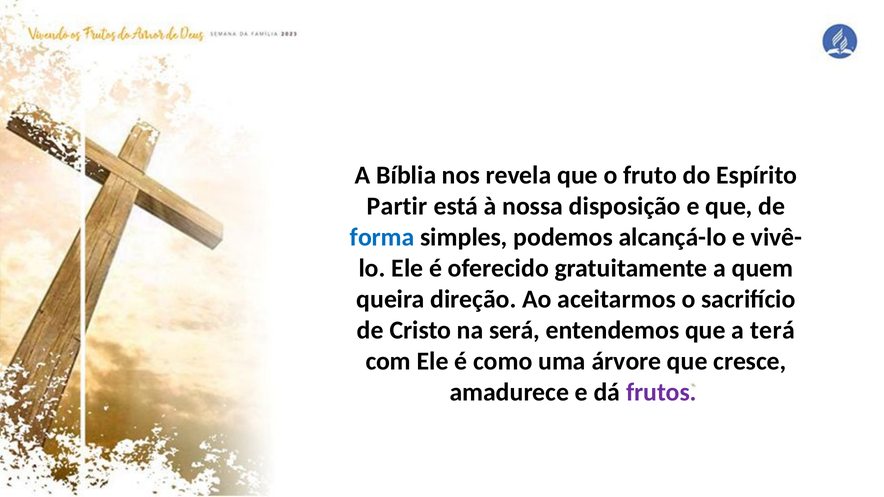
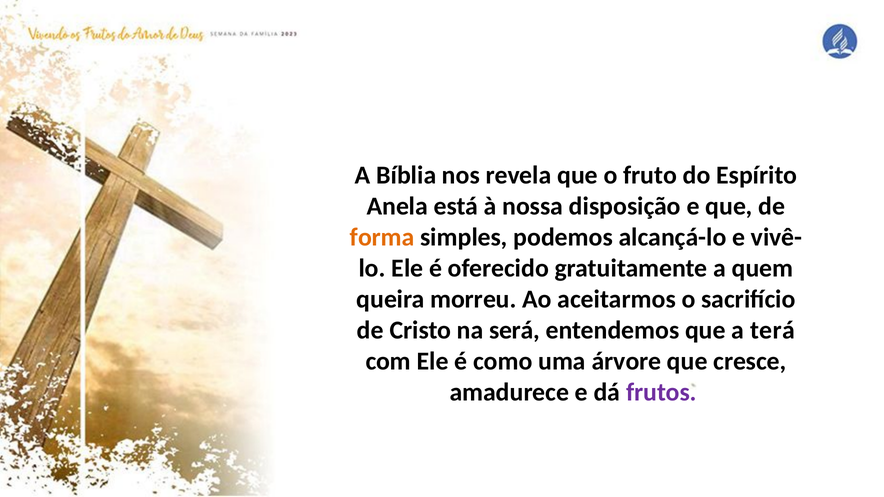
Partir: Partir -> Anela (397, 206)
forma colour: blue -> orange (382, 237)
direção: direção -> morreu (473, 299)
